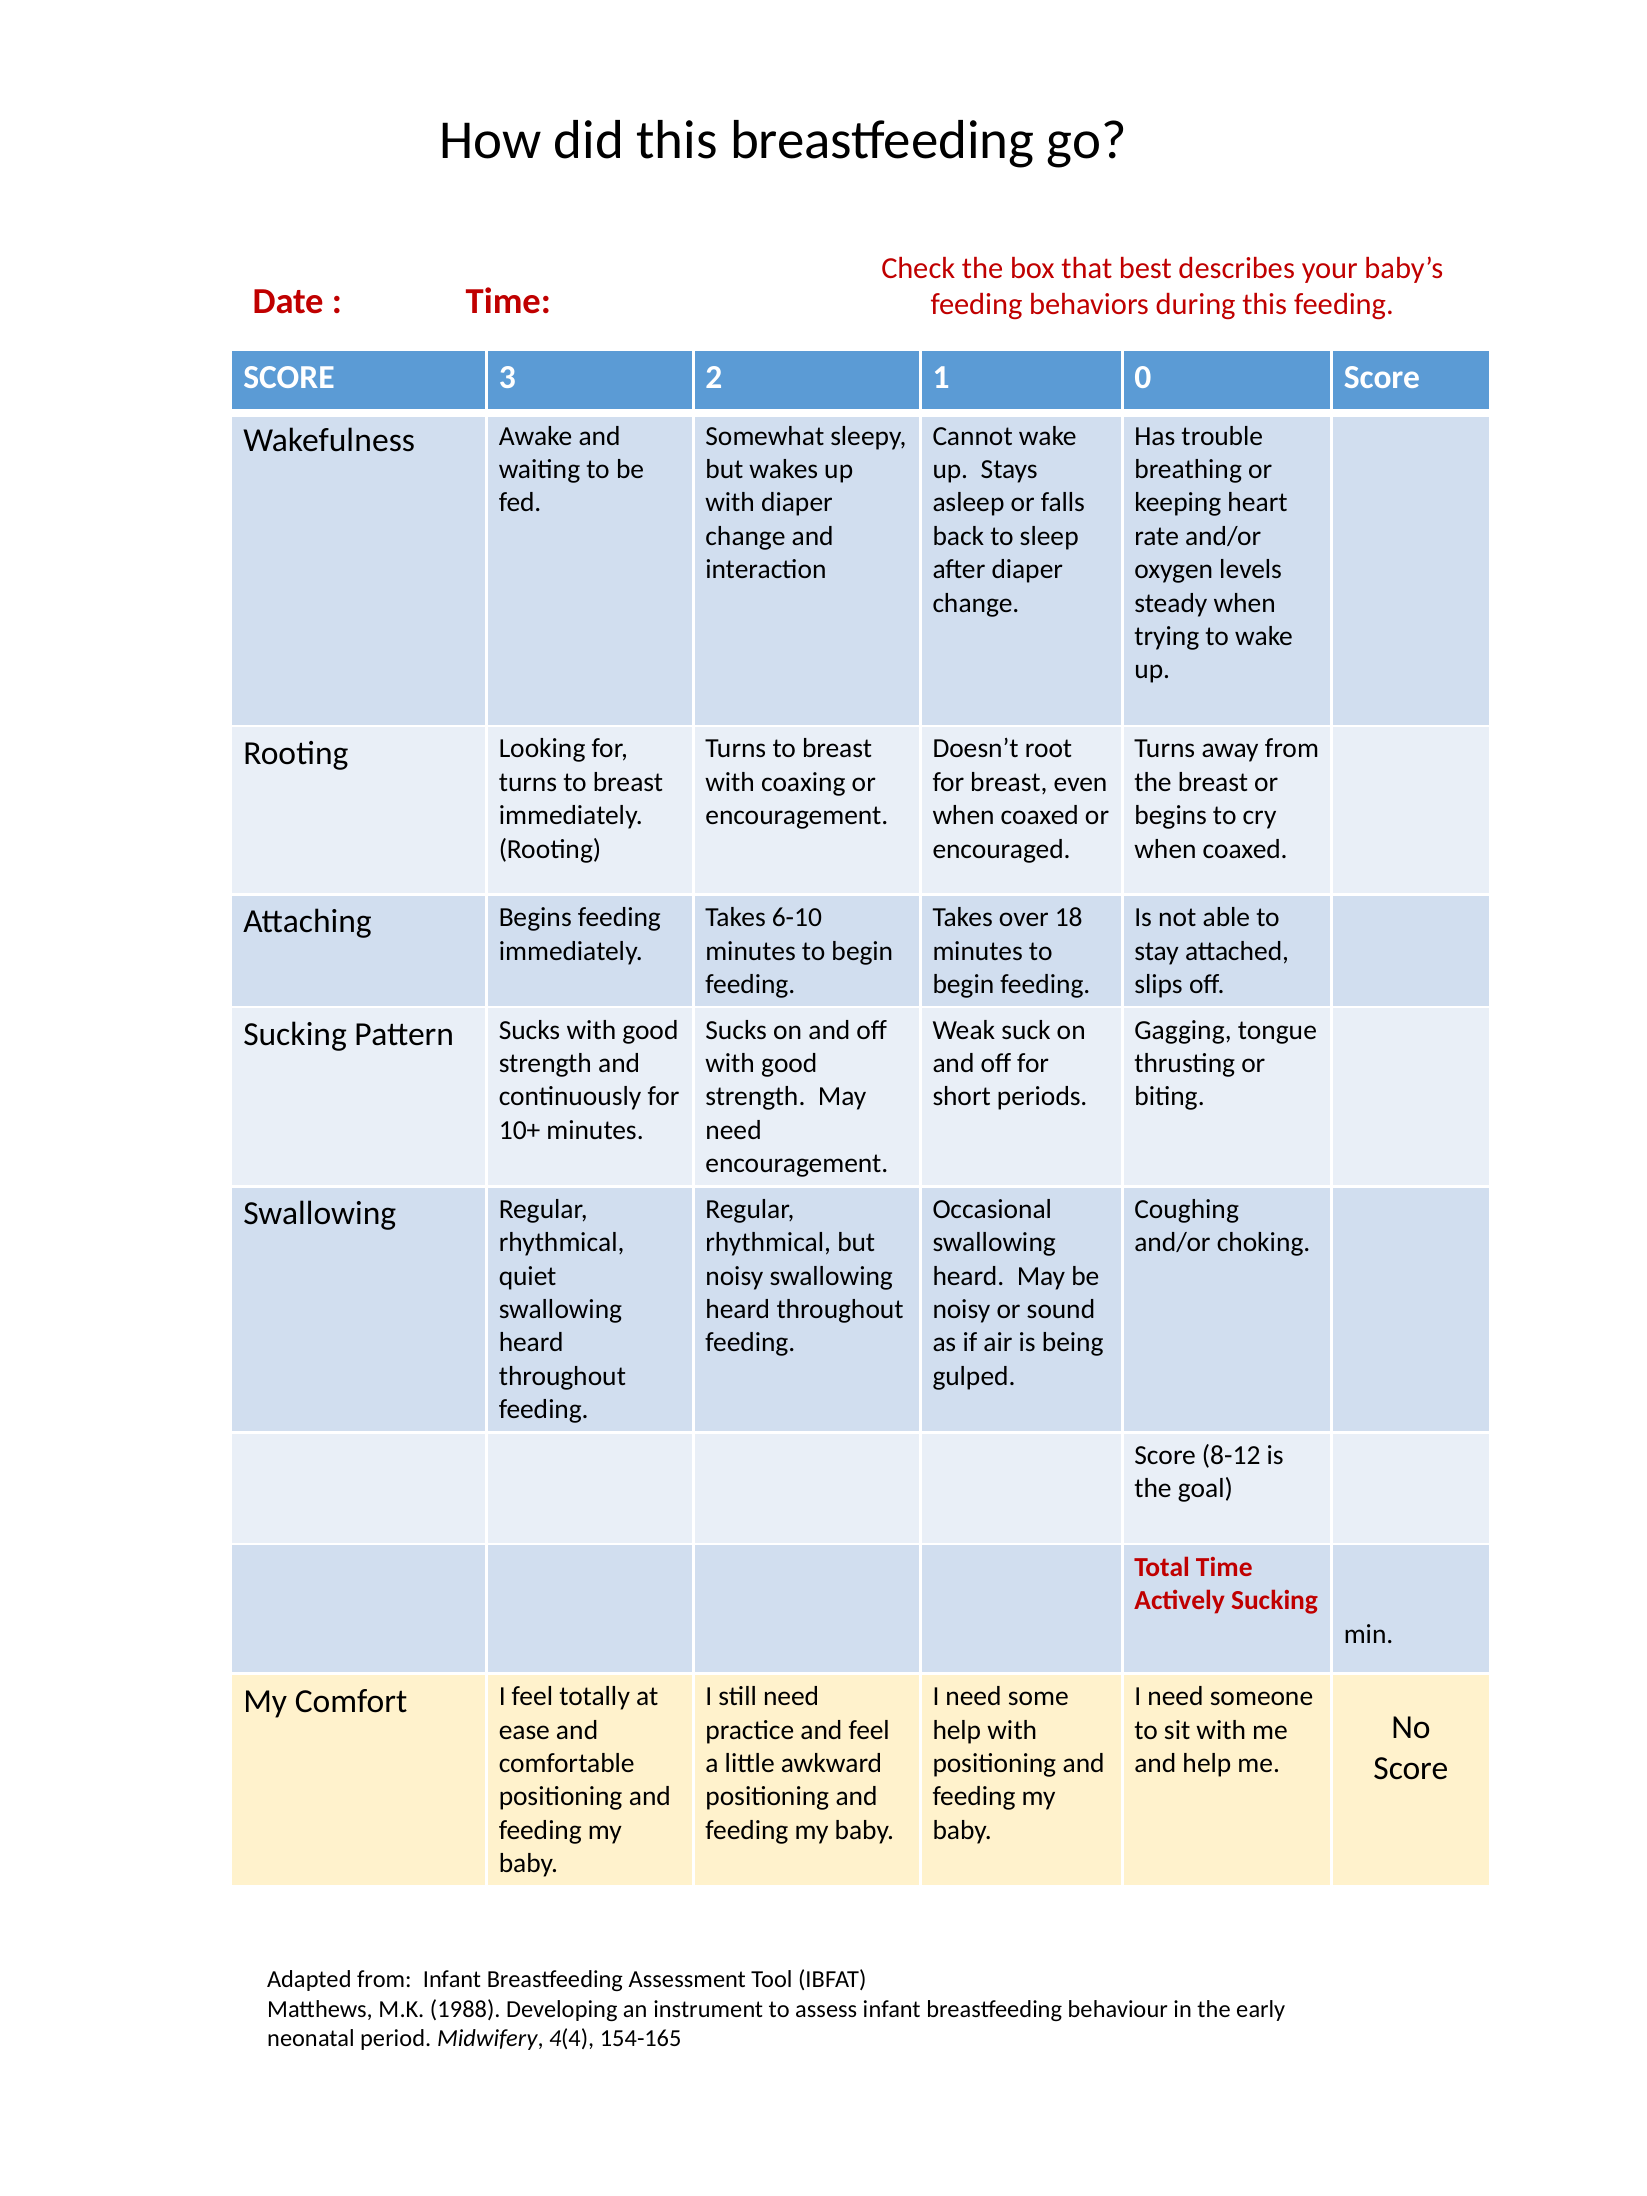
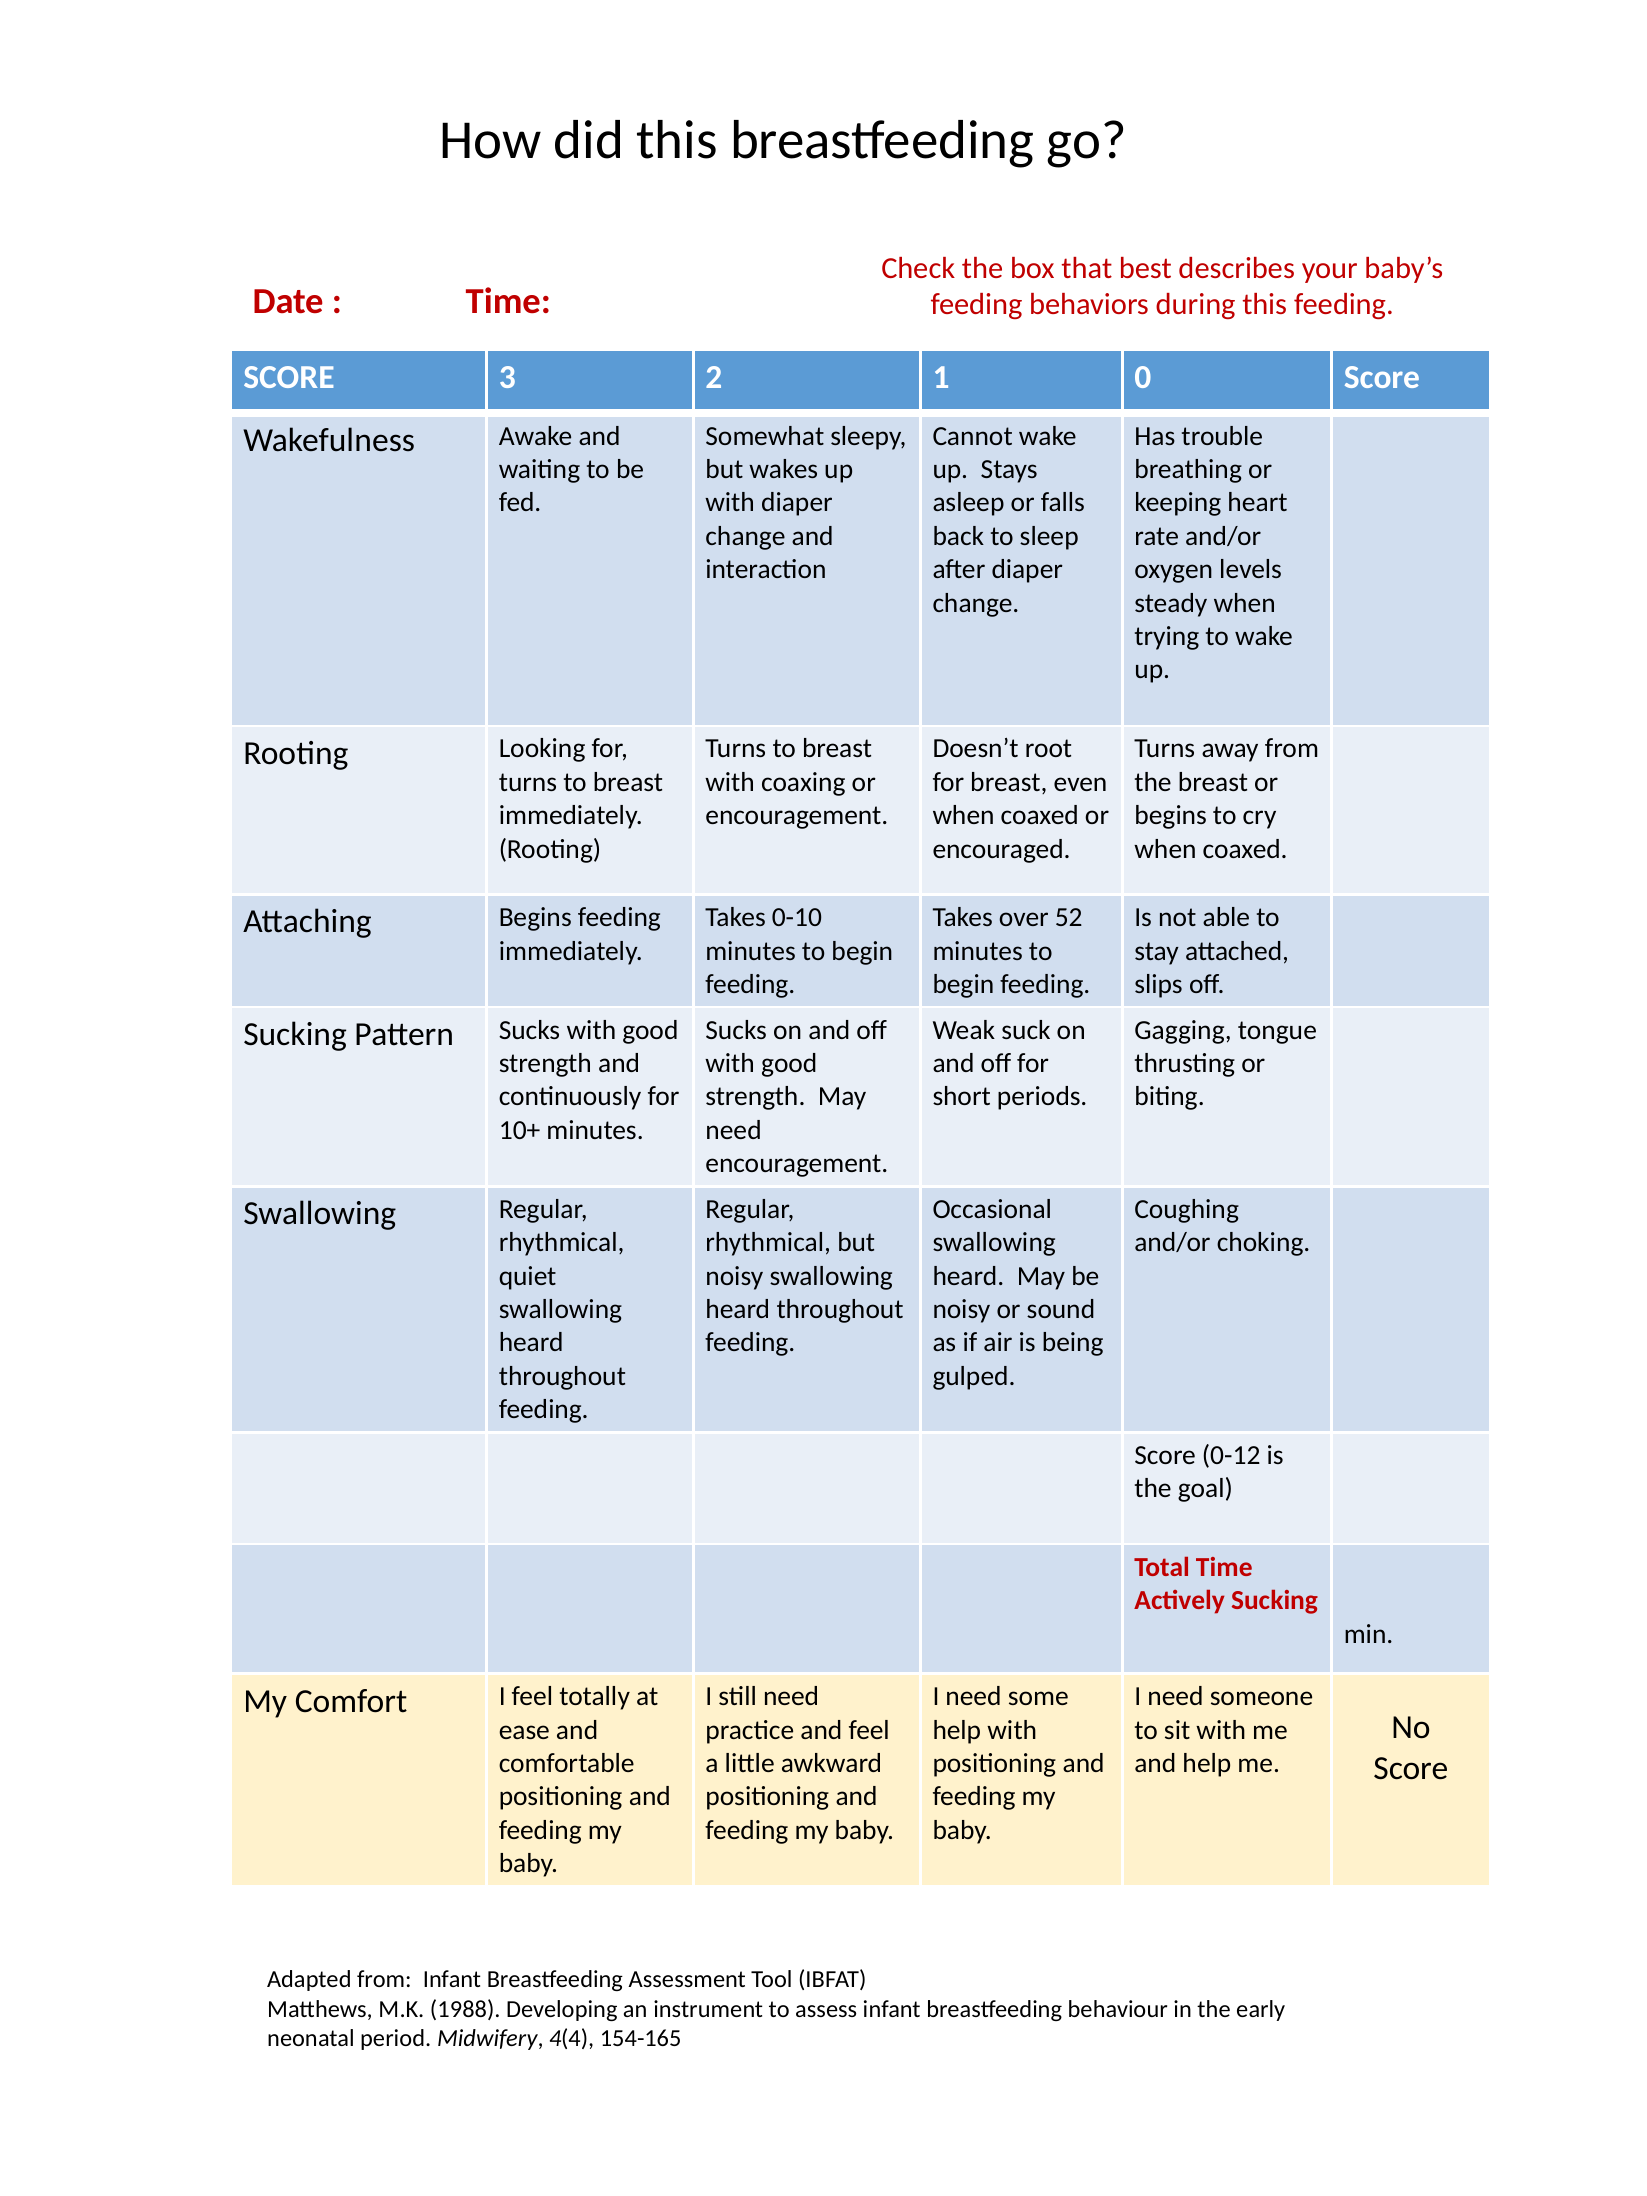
6-10: 6-10 -> 0-10 (797, 918)
18: 18 -> 52 (1069, 918)
8-12: 8-12 -> 0-12 (1231, 1455)
